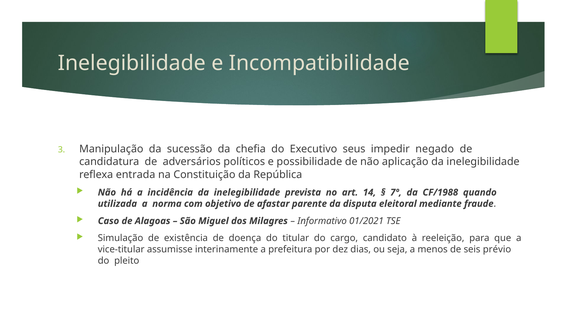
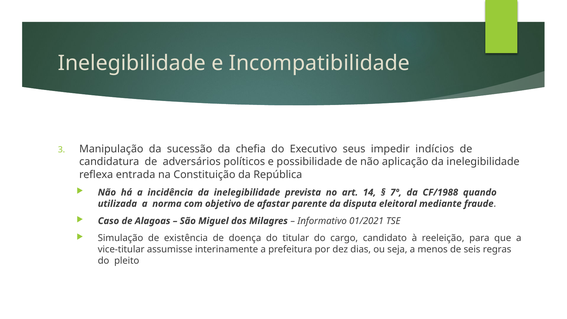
negado: negado -> indícios (435, 149)
prévio: prévio -> regras (497, 249)
